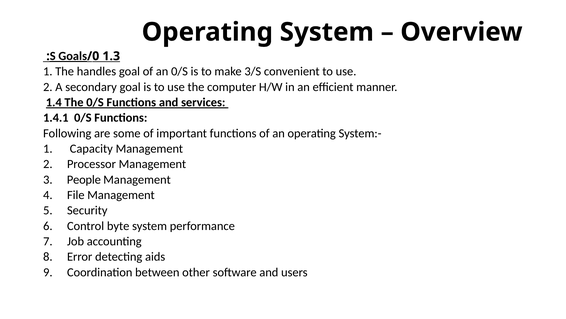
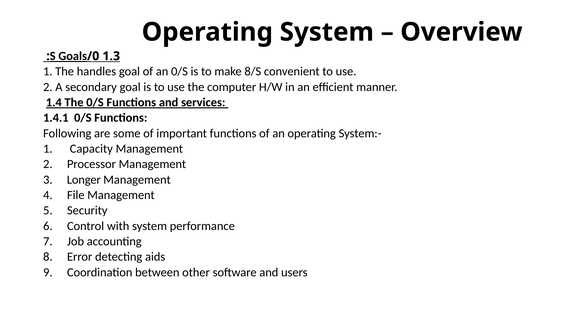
3/S: 3/S -> 8/S (253, 71)
People: People -> Longer (84, 179)
byte: byte -> with (118, 226)
